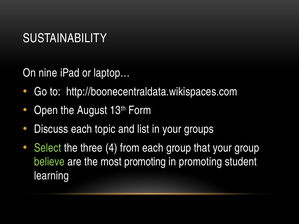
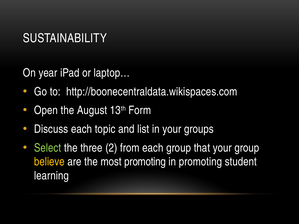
nine: nine -> year (48, 73)
4: 4 -> 2 (111, 148)
believe colour: light green -> yellow (49, 162)
